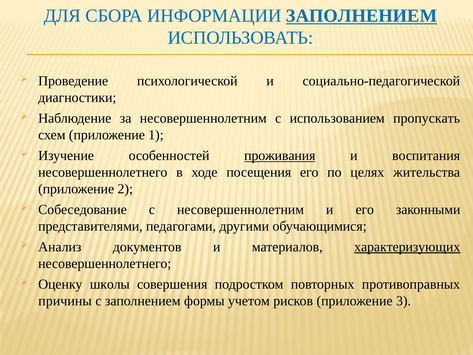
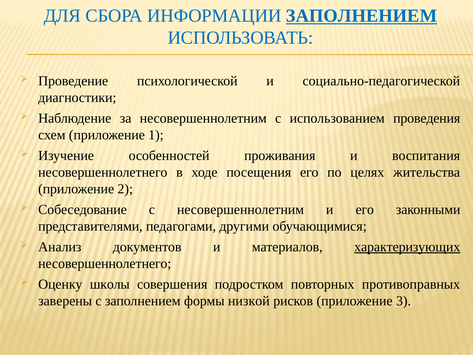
пропускать: пропускать -> проведения (427, 118)
проживания underline: present -> none (280, 156)
причины: причины -> заверены (65, 301)
учетом: учетом -> низкой (249, 301)
